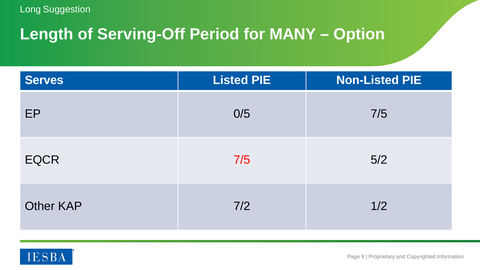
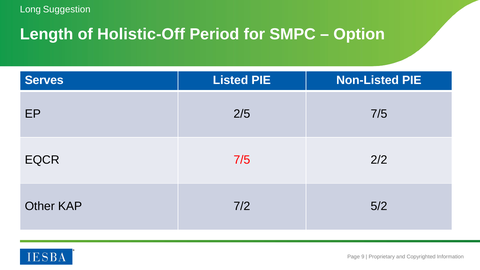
Serving-Off: Serving-Off -> Holistic-Off (141, 34)
MANY: MANY -> SMPC (293, 34)
0/5: 0/5 -> 2/5 (242, 114)
5/2: 5/2 -> 2/2 (379, 160)
1/2: 1/2 -> 5/2 (379, 206)
